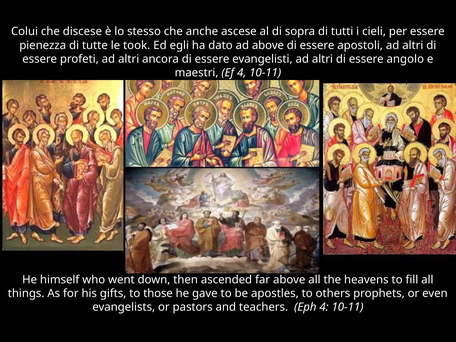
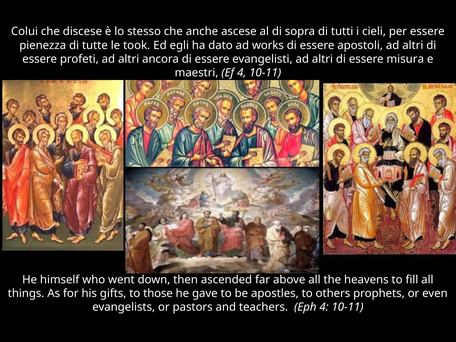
ad above: above -> works (268, 45)
angolo: angolo -> misura (405, 59)
